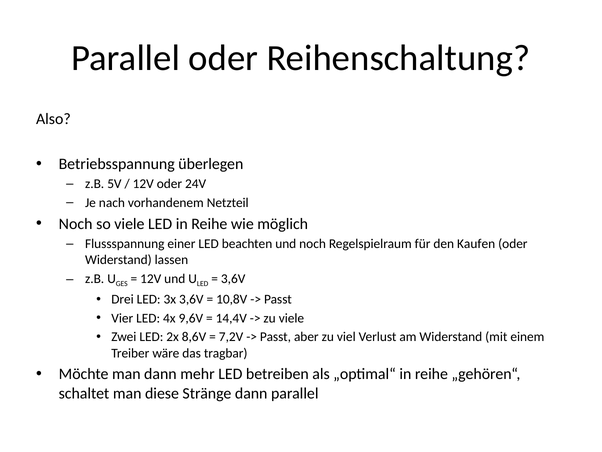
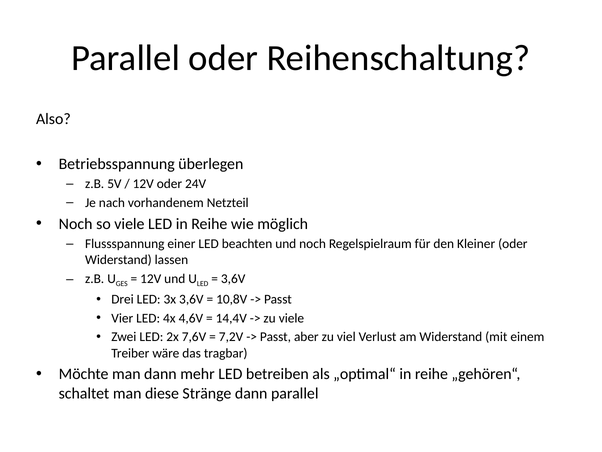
Kaufen: Kaufen -> Kleiner (476, 244)
9,6V: 9,6V -> 4,6V (191, 318)
8,6V: 8,6V -> 7,6V (194, 337)
